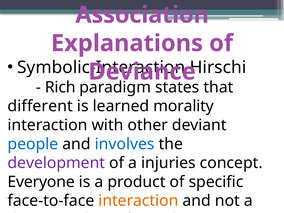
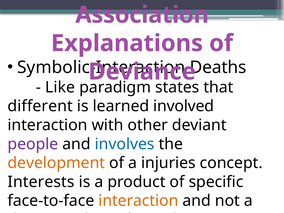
Hirschi: Hirschi -> Deaths (218, 67)
Rich: Rich -> Like (60, 87)
morality: morality -> involved (184, 106)
people colour: blue -> purple (33, 144)
development colour: purple -> orange (56, 163)
Everyone: Everyone -> Interests (41, 182)
